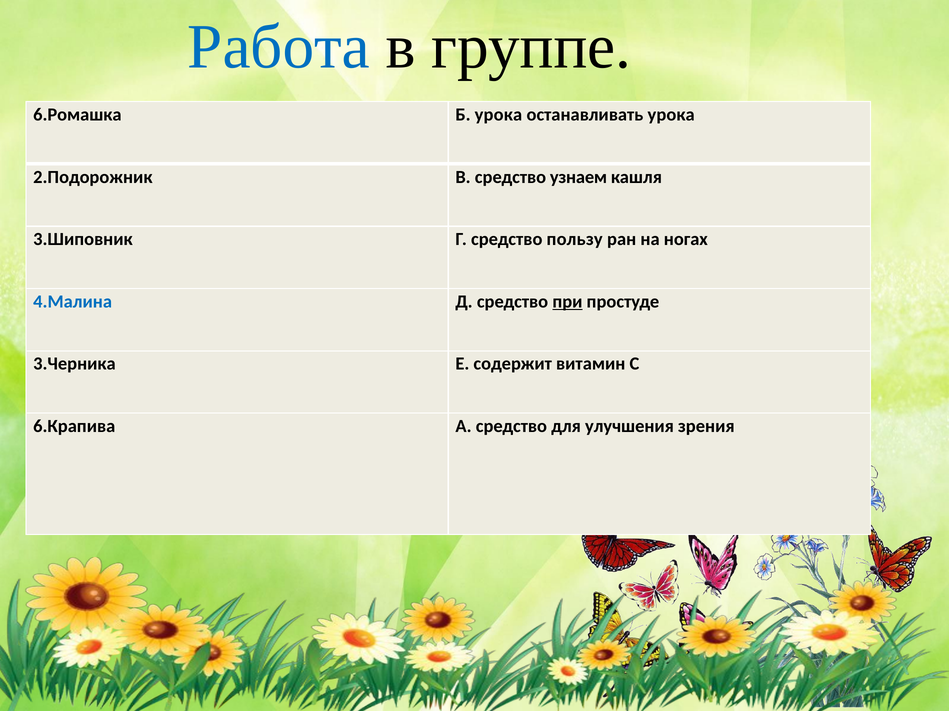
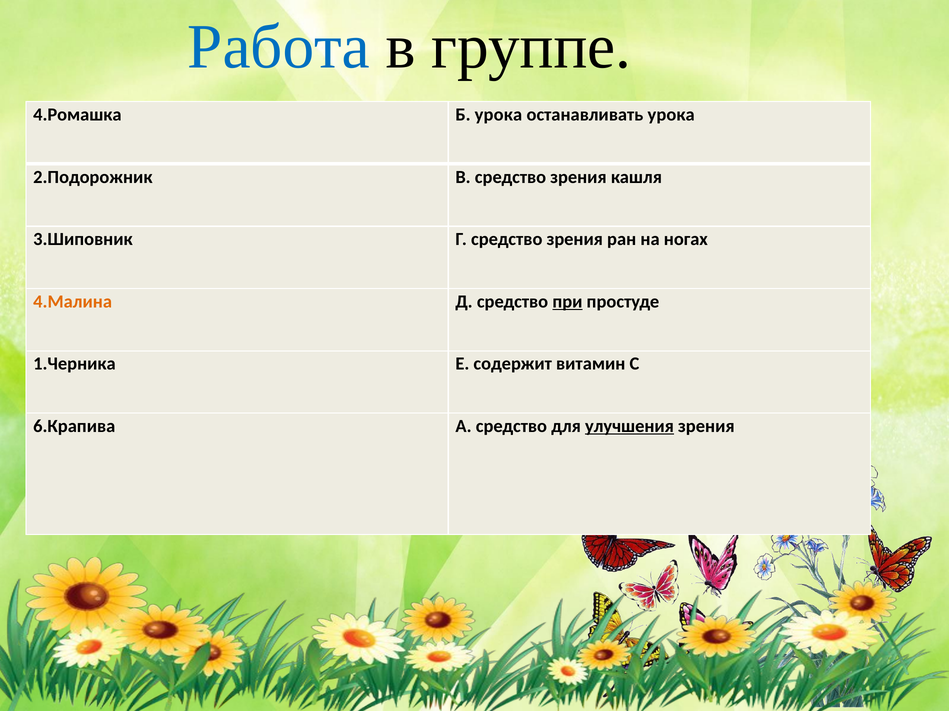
6.Ромашка: 6.Ромашка -> 4.Ромашка (77, 115)
В средство узнаем: узнаем -> зрения (578, 177)
Г средство пользу: пользу -> зрения (575, 240)
4.Малина colour: blue -> orange (73, 302)
3.Черника: 3.Черника -> 1.Черника (74, 364)
улучшения underline: none -> present (629, 427)
